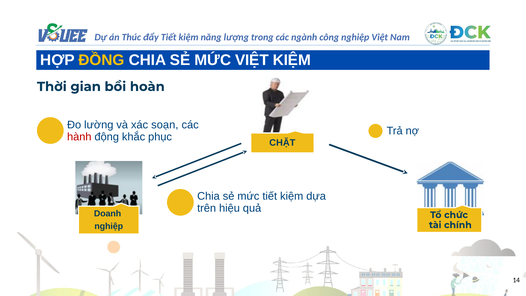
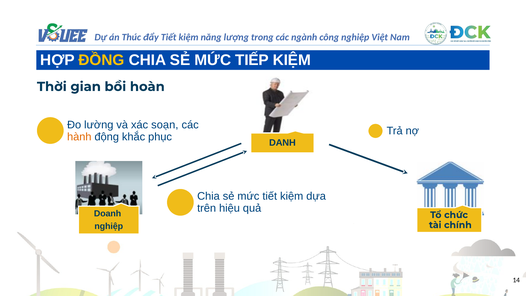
MỨC VIỆT: VIỆT -> TIẾP (252, 60)
hành colour: red -> orange (79, 137)
CHẶT: CHẶT -> DANH (282, 143)
